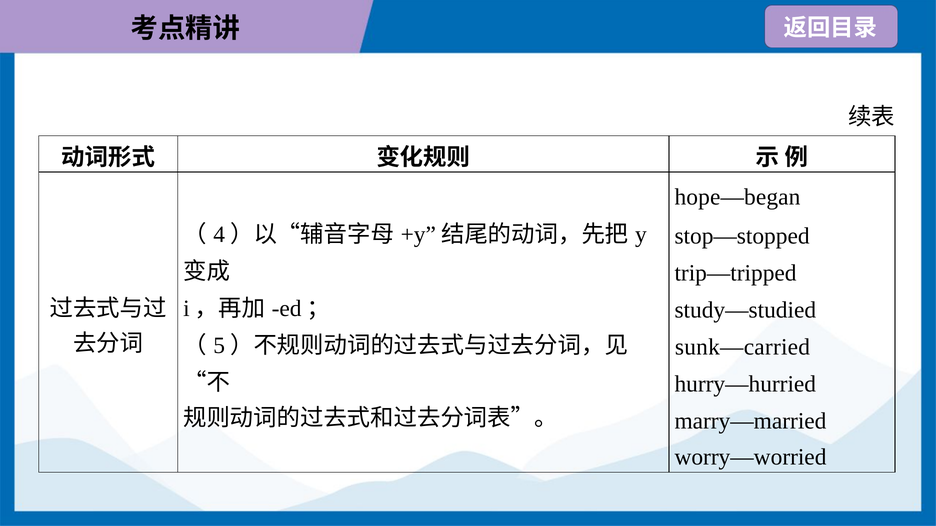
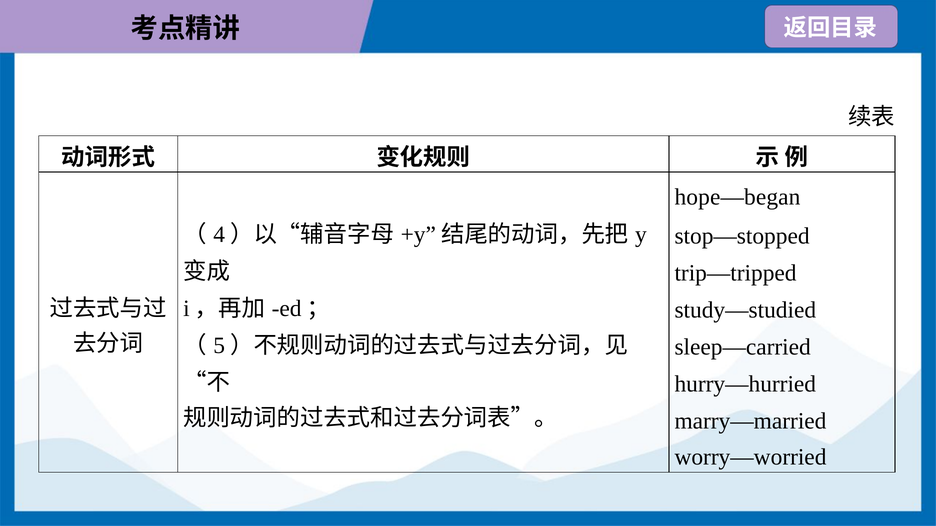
sunk—carried: sunk—carried -> sleep—carried (743, 347)
